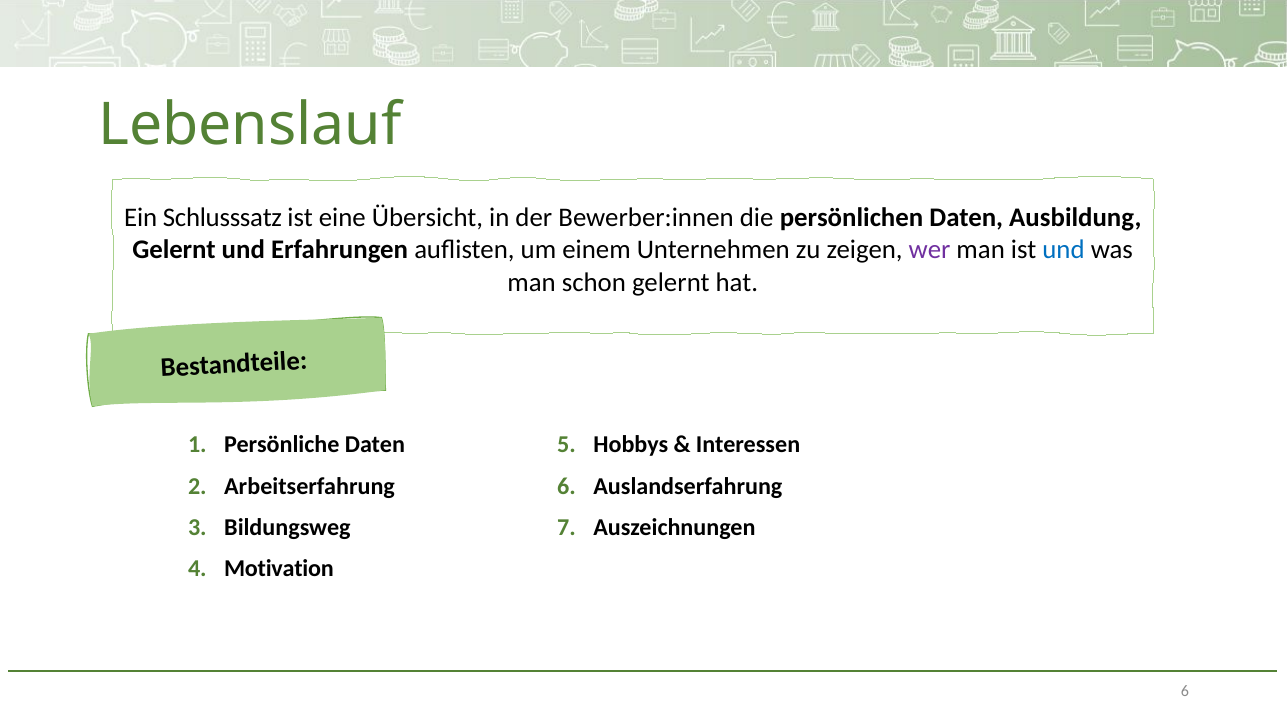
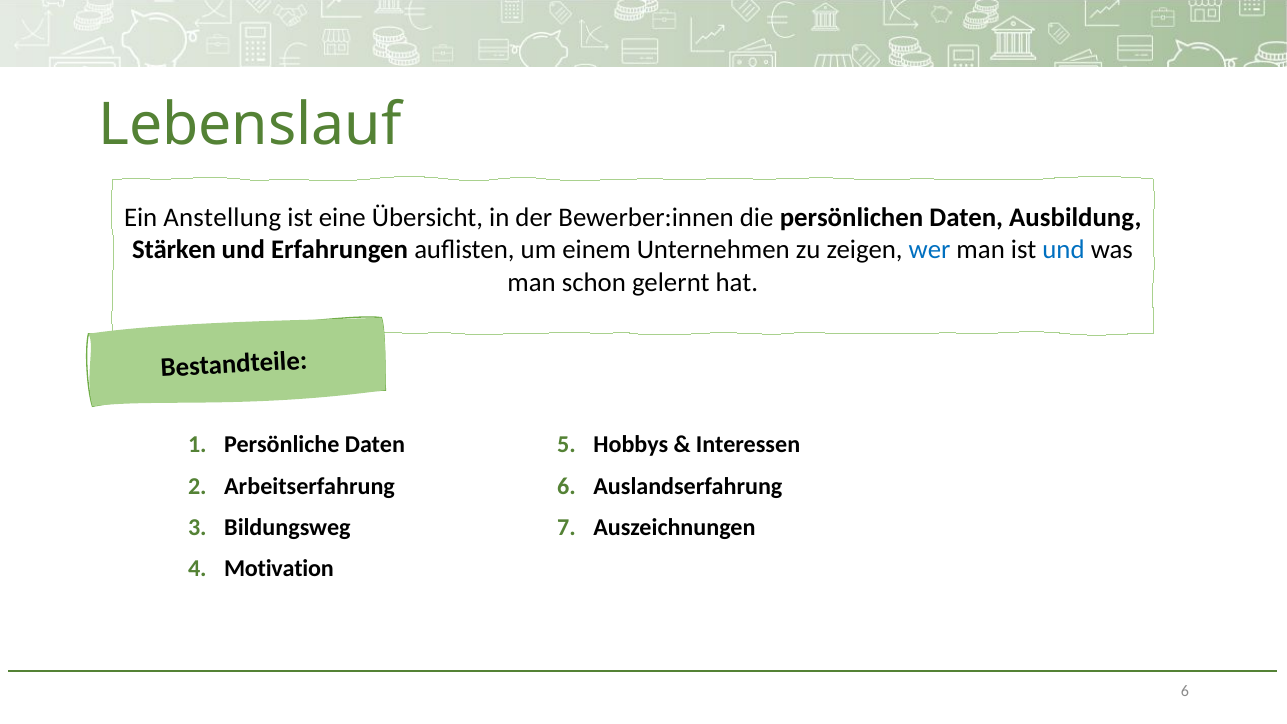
Schlusssatz: Schlusssatz -> Anstellung (222, 218)
Gelernt: Gelernt -> Stärken (174, 250)
wer colour: purple -> blue (930, 250)
